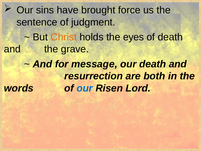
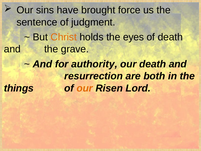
message: message -> authority (94, 64)
words: words -> things (19, 88)
our colour: blue -> orange (85, 88)
